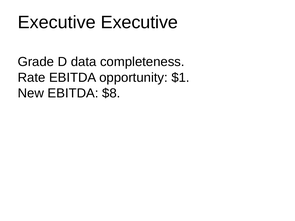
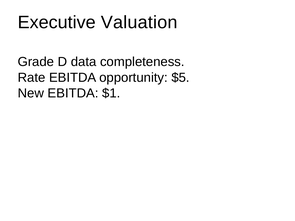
Executive Executive: Executive -> Valuation (139, 22)
$1: $1 -> $5 (181, 78)
$8: $8 -> $1 (111, 93)
